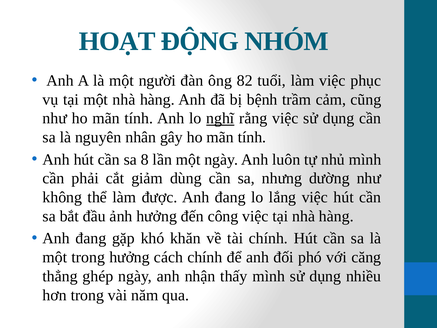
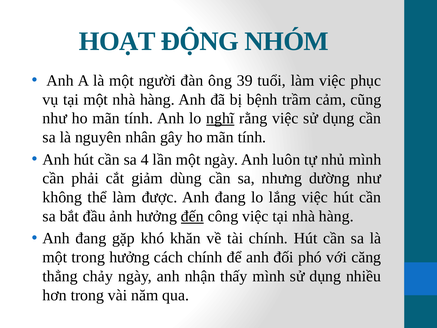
82: 82 -> 39 (245, 81)
8: 8 -> 4 (145, 159)
đến underline: none -> present (192, 216)
ghép: ghép -> chảy (98, 276)
